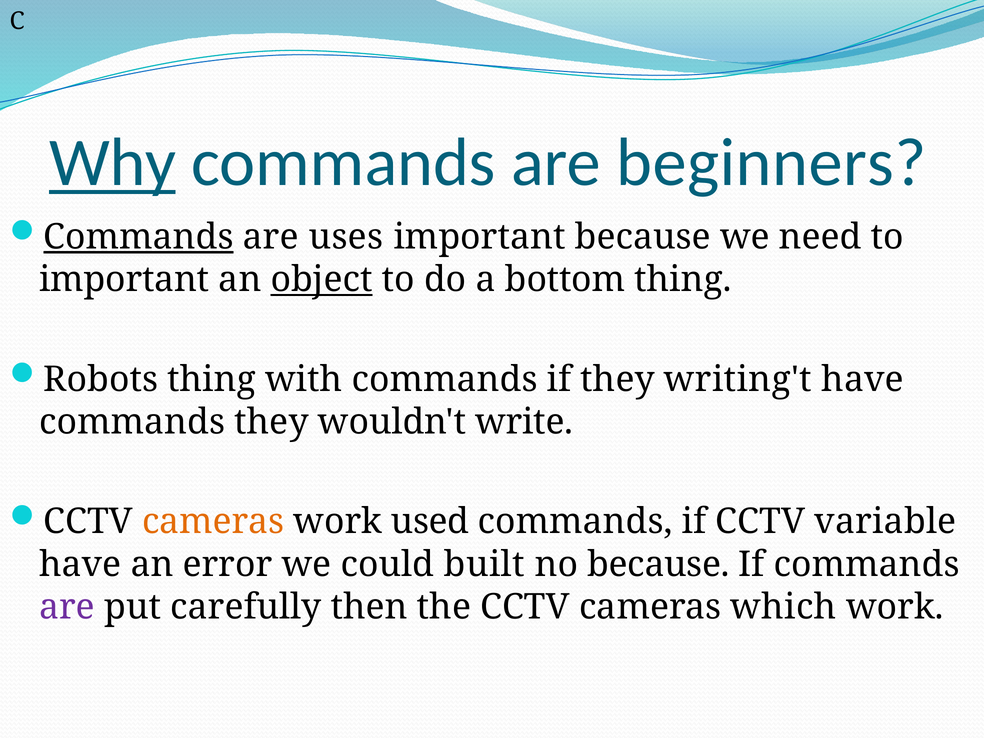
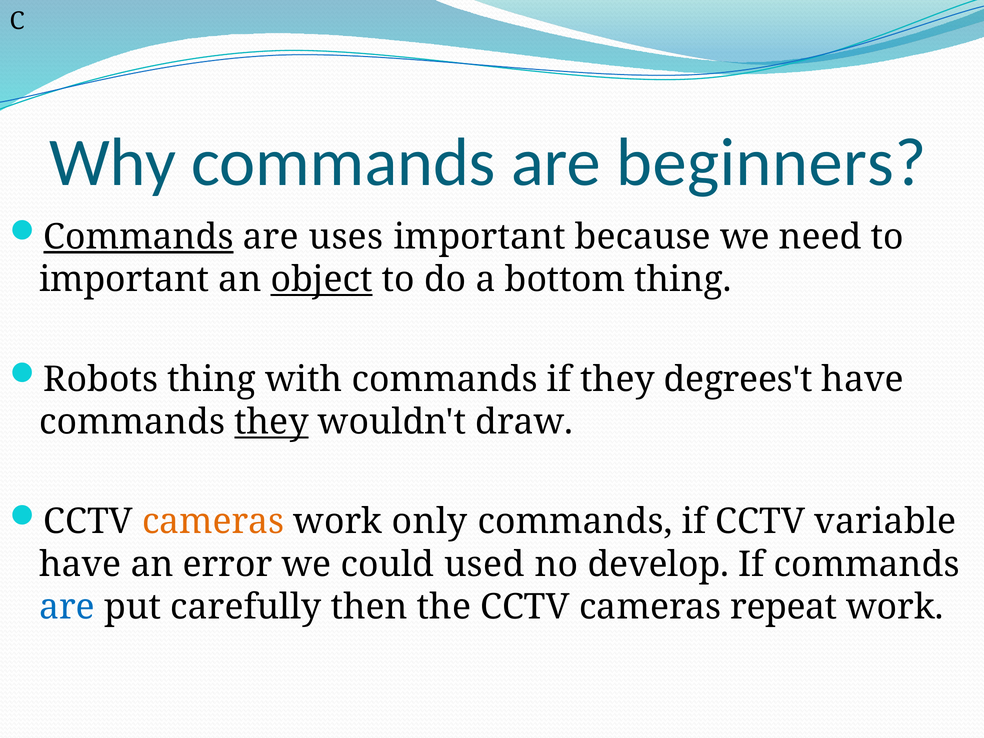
Why underline: present -> none (113, 163)
writing't: writing't -> degrees't (738, 379)
they underline: none -> present (271, 422)
write: write -> draw (524, 422)
used: used -> only (430, 522)
built: built -> used (484, 564)
no because: because -> develop (658, 564)
are colour: purple -> blue (67, 607)
which: which -> repeat (784, 607)
